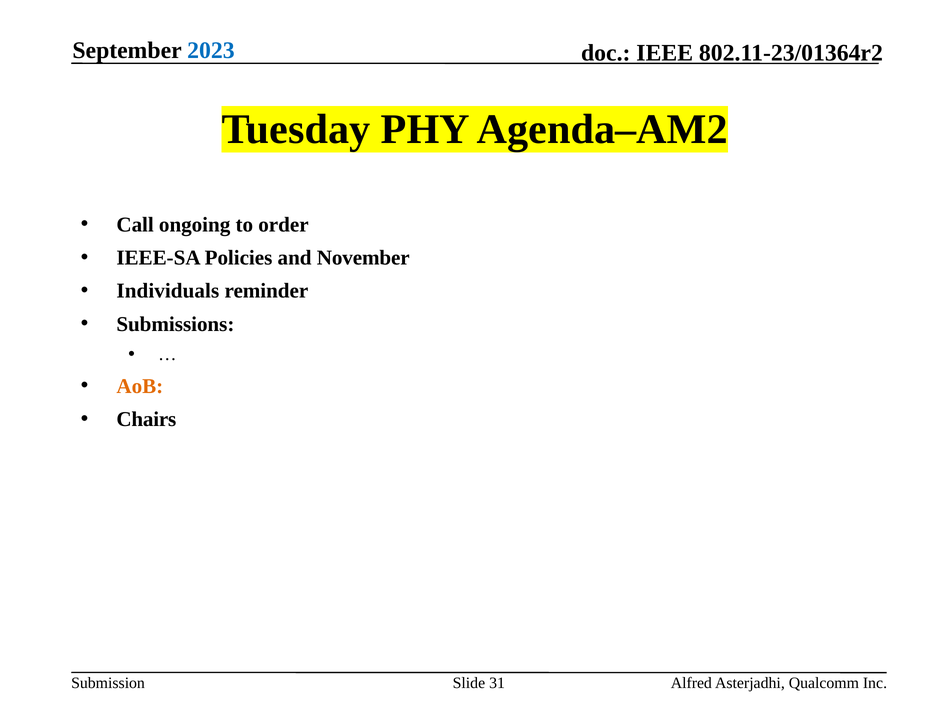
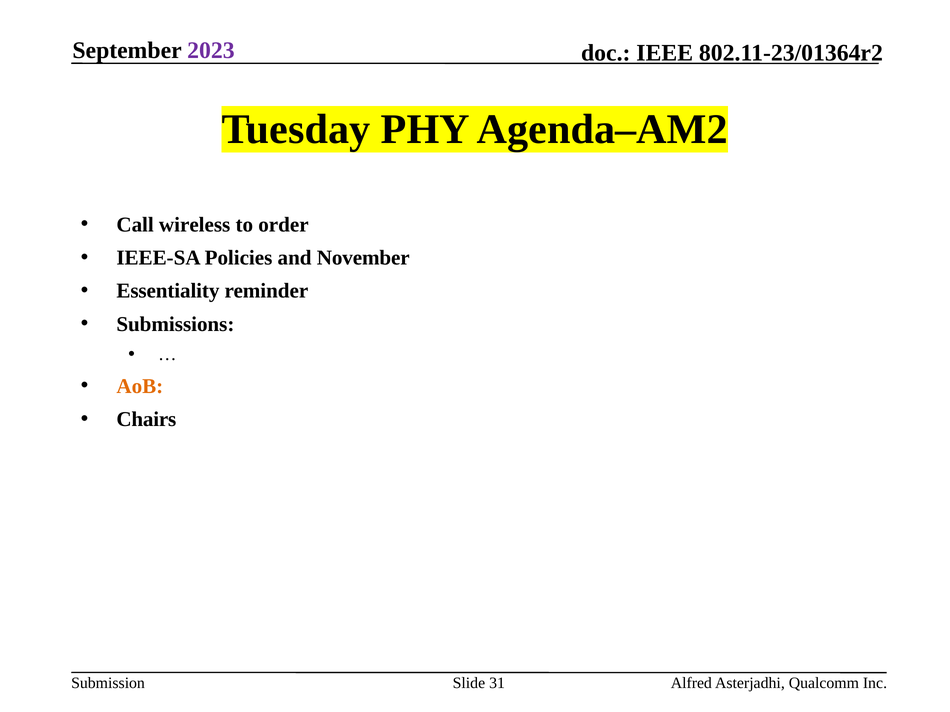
2023 colour: blue -> purple (211, 50)
ongoing: ongoing -> wireless (195, 225)
Individuals: Individuals -> Essentiality (168, 291)
